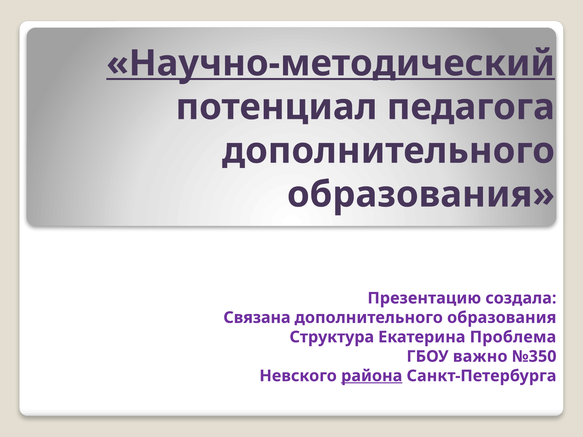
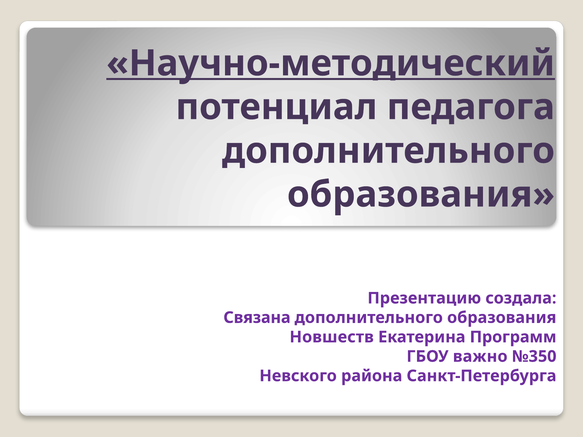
Структура: Структура -> Новшеств (332, 337)
Проблема: Проблема -> Программ (513, 337)
района underline: present -> none (372, 376)
